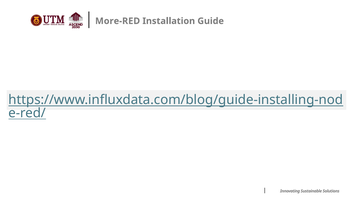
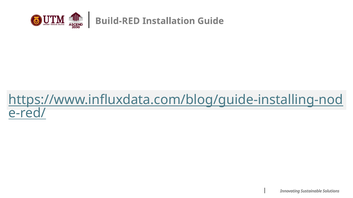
More-RED: More-RED -> Build-RED (118, 21)
